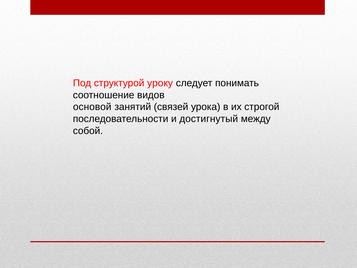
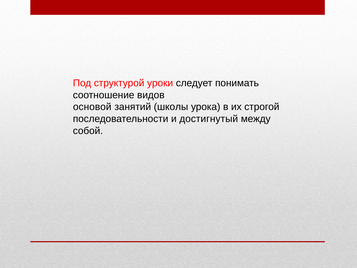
уроку: уроку -> уроки (160, 83)
связей: связей -> школы (171, 107)
